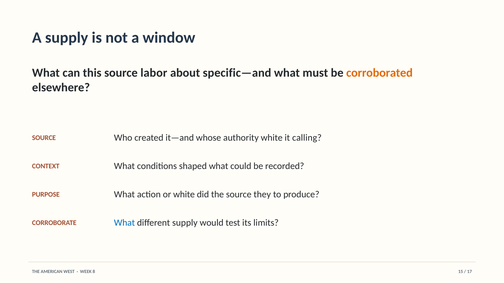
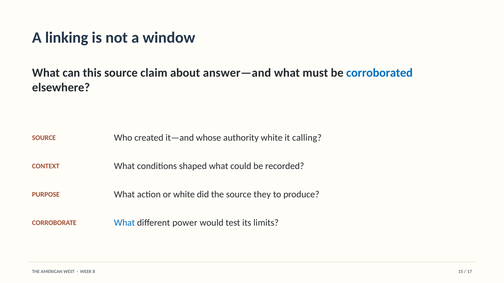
A supply: supply -> linking (67, 38)
labor: labor -> claim (154, 73)
specific—and: specific—and -> answer—and (237, 73)
corroborated colour: orange -> blue (379, 73)
different supply: supply -> power (185, 223)
